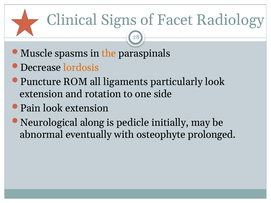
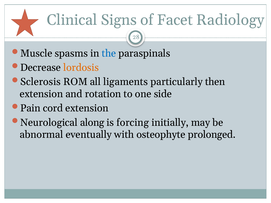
the colour: orange -> blue (109, 53)
Puncture: Puncture -> Sclerosis (41, 82)
particularly look: look -> then (215, 82)
Pain look: look -> cord (53, 108)
pedicle: pedicle -> forcing (133, 123)
